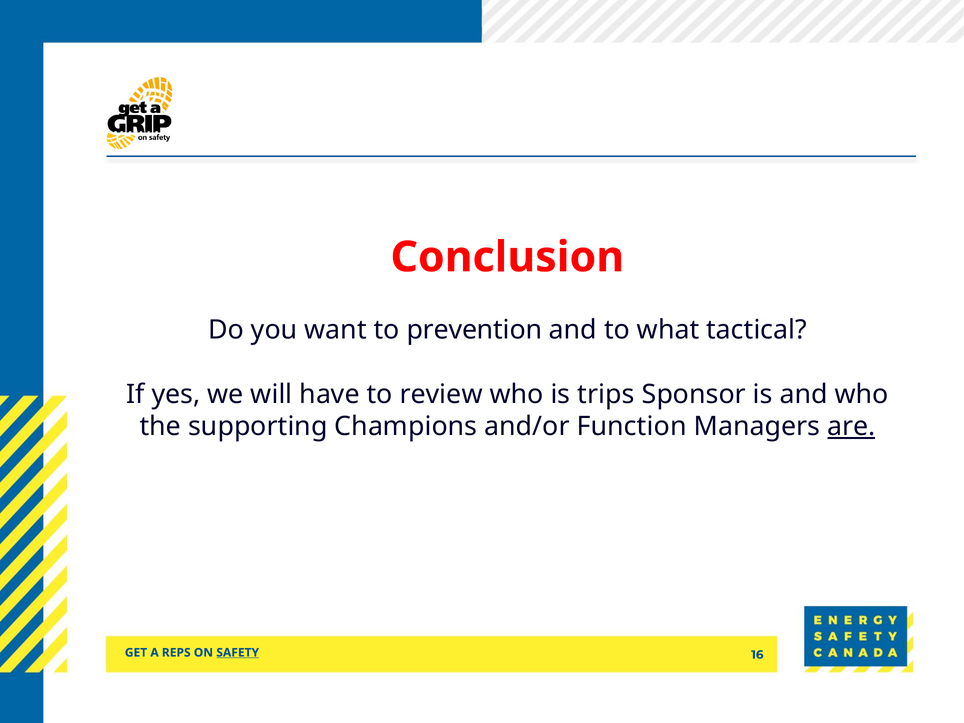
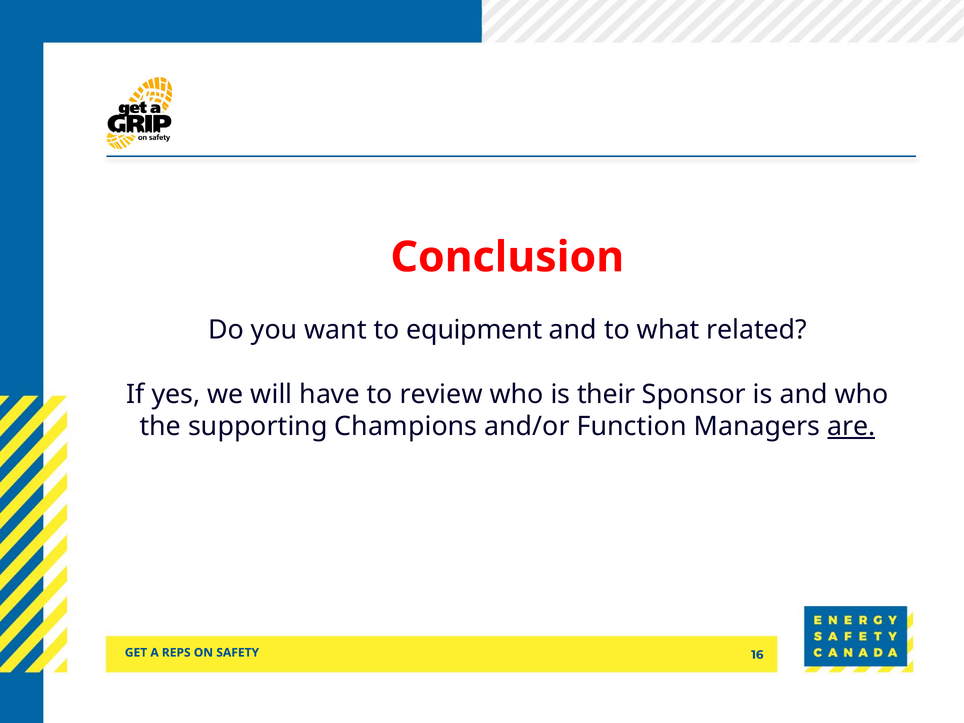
prevention: prevention -> equipment (474, 330)
tactical: tactical -> related (757, 330)
trips: trips -> their (606, 394)
SAFETY underline: present -> none (238, 653)
